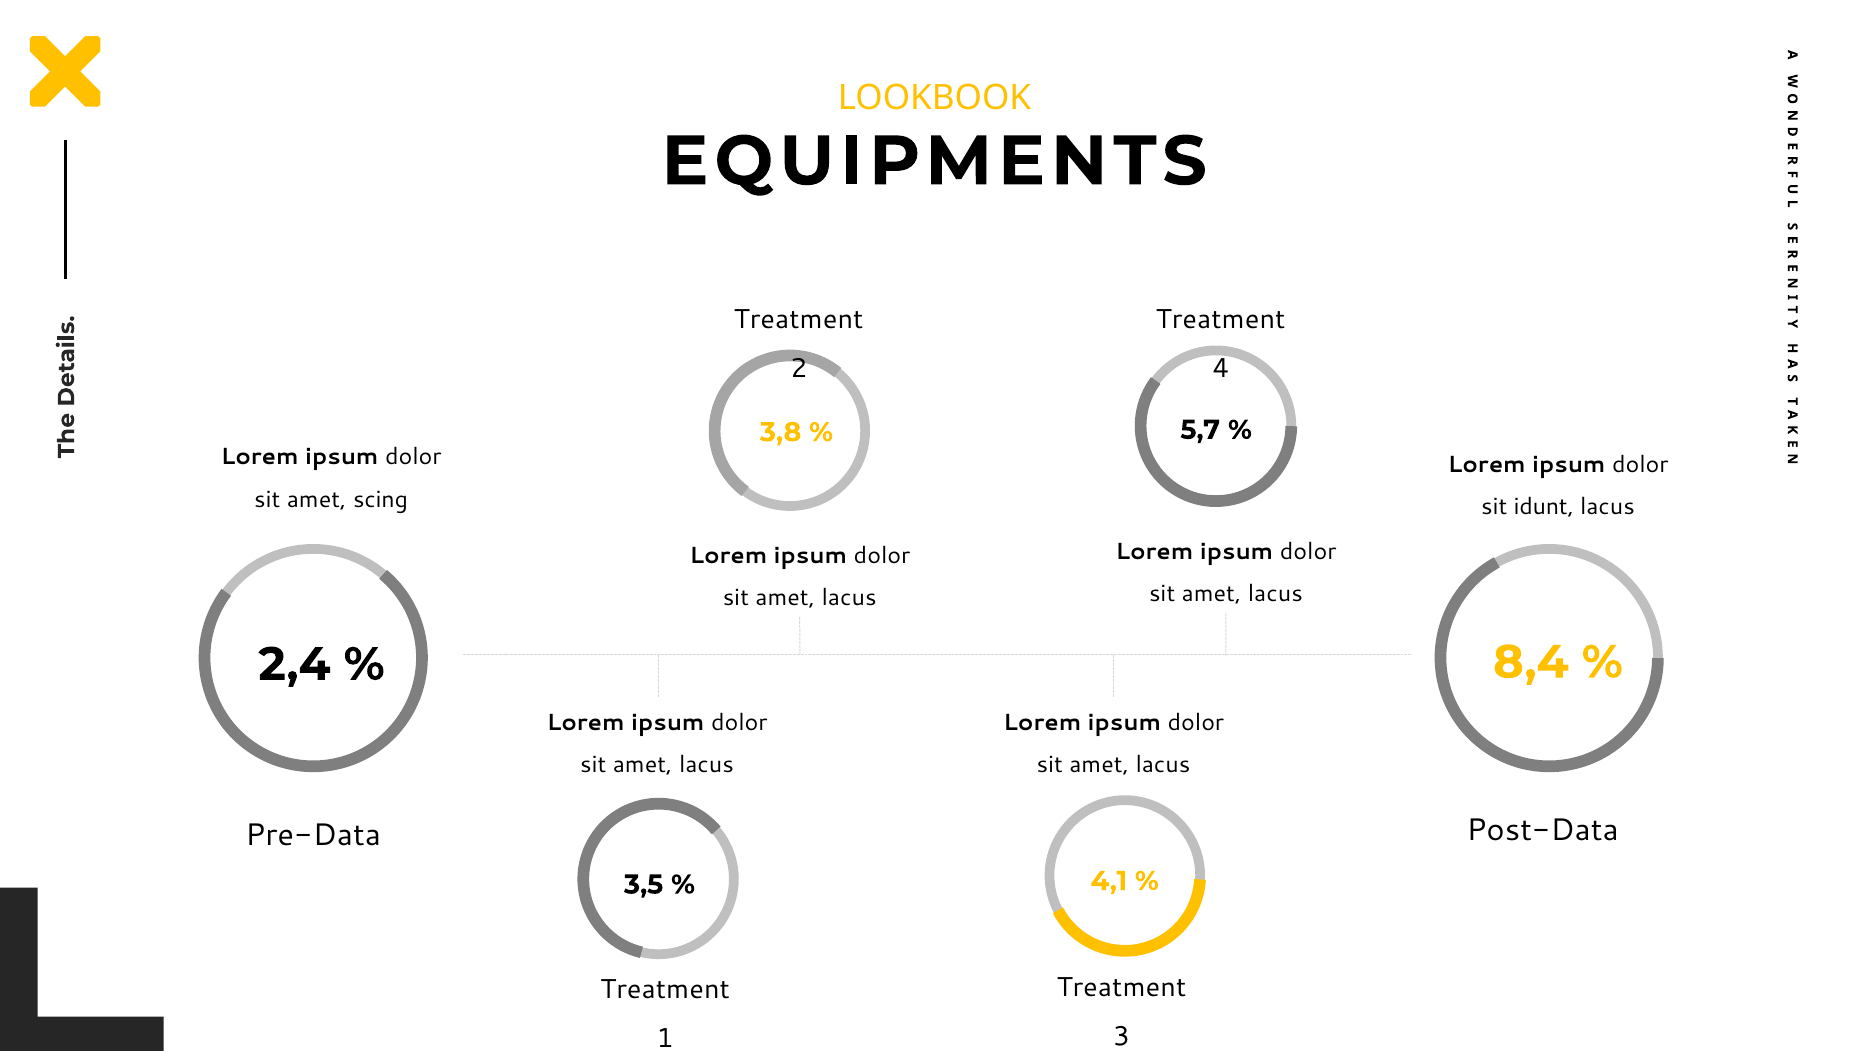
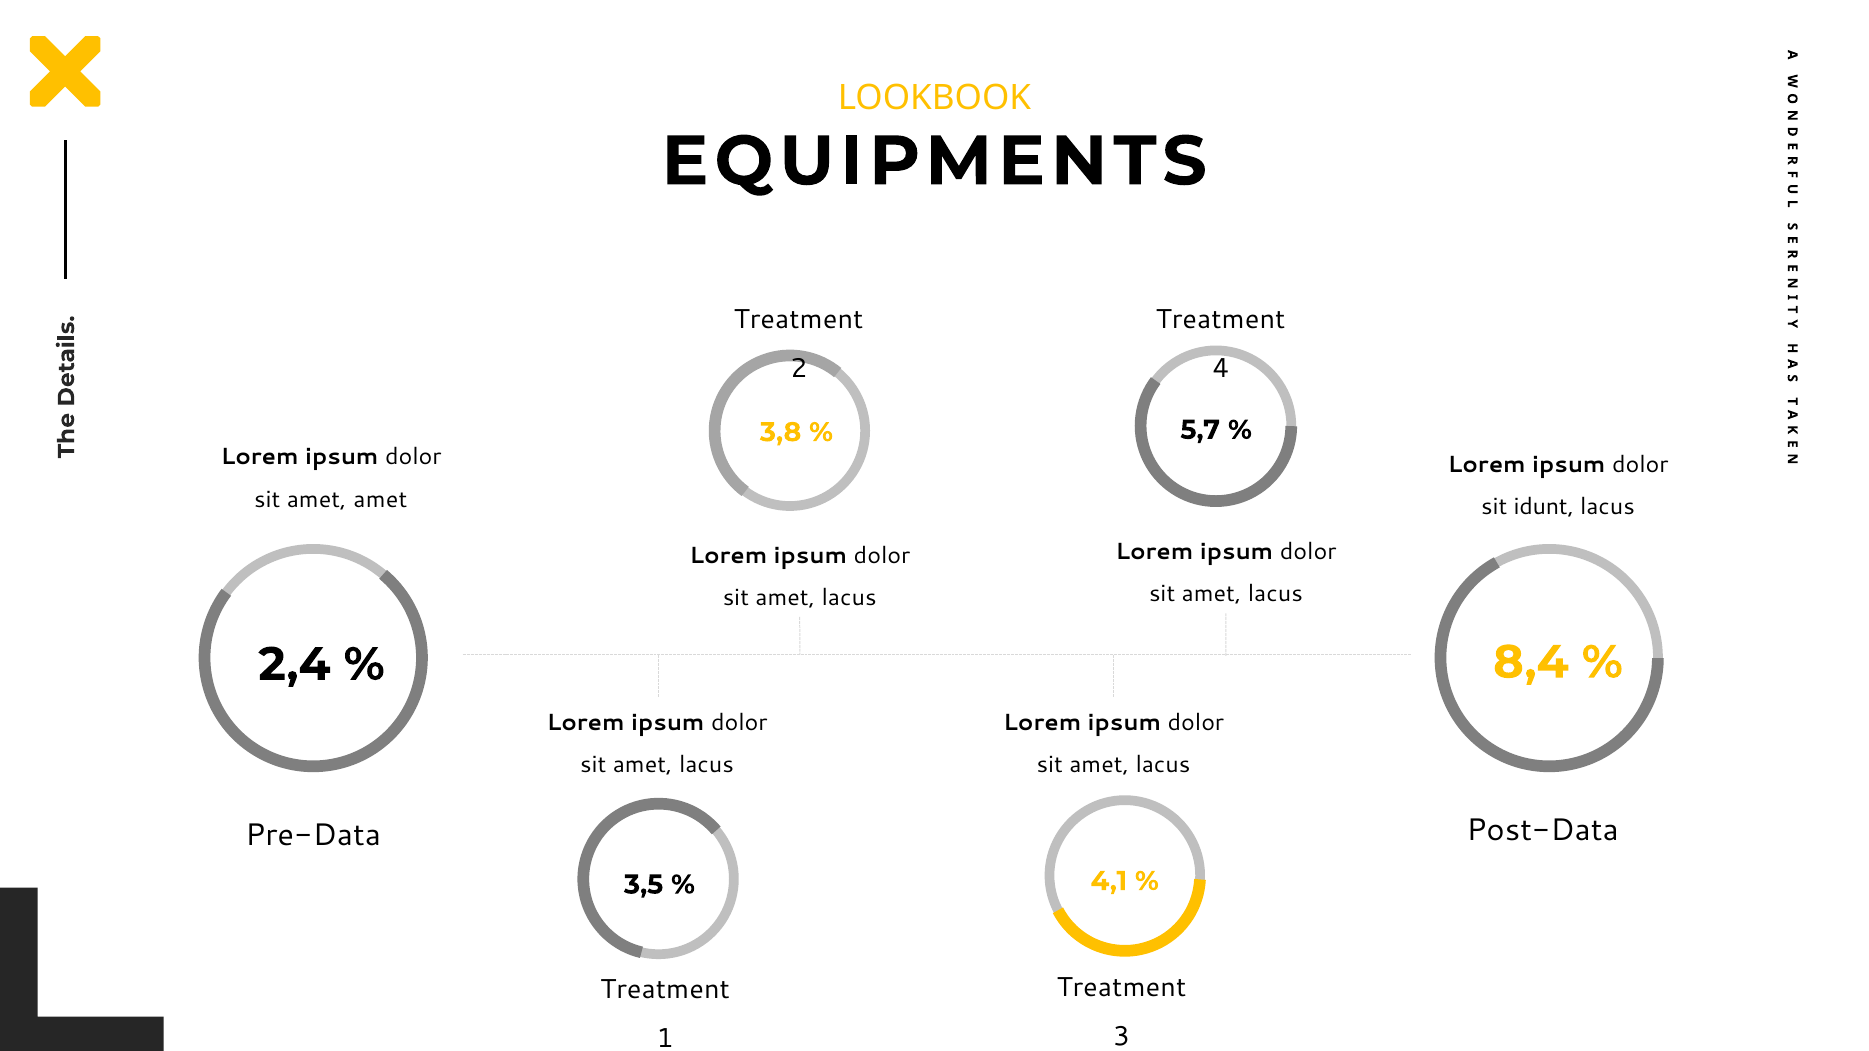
amet scing: scing -> amet (380, 499)
